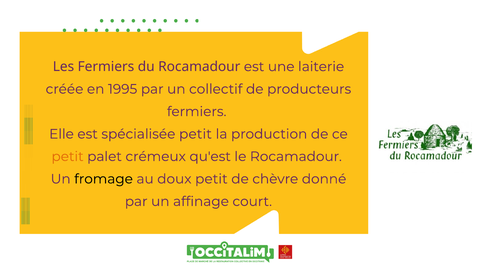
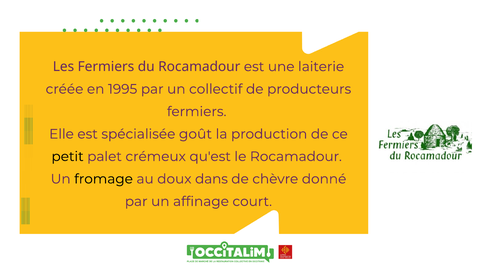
spécialisée petit: petit -> goût (195, 134)
petit colour: orange -> black (68, 157)
doux petit: petit -> dans (211, 179)
